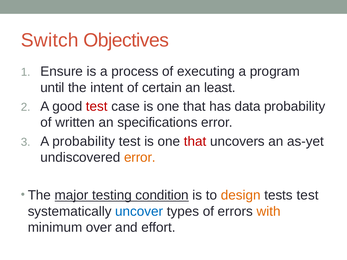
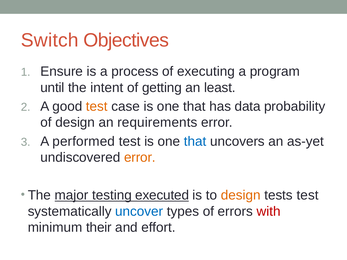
certain: certain -> getting (162, 88)
test colour: red -> orange (97, 107)
of written: written -> design (75, 123)
specifications: specifications -> requirements (157, 123)
A probability: probability -> performed (84, 142)
that colour: red -> blue (195, 142)
condition: condition -> executed (162, 195)
with colour: orange -> red (269, 212)
over: over -> their (99, 228)
